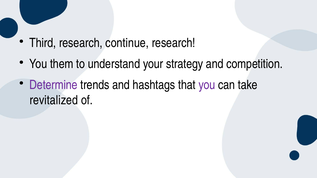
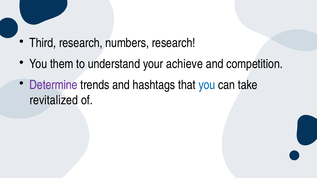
continue: continue -> numbers (127, 43)
strategy: strategy -> achieve (185, 64)
you colour: purple -> blue (207, 85)
